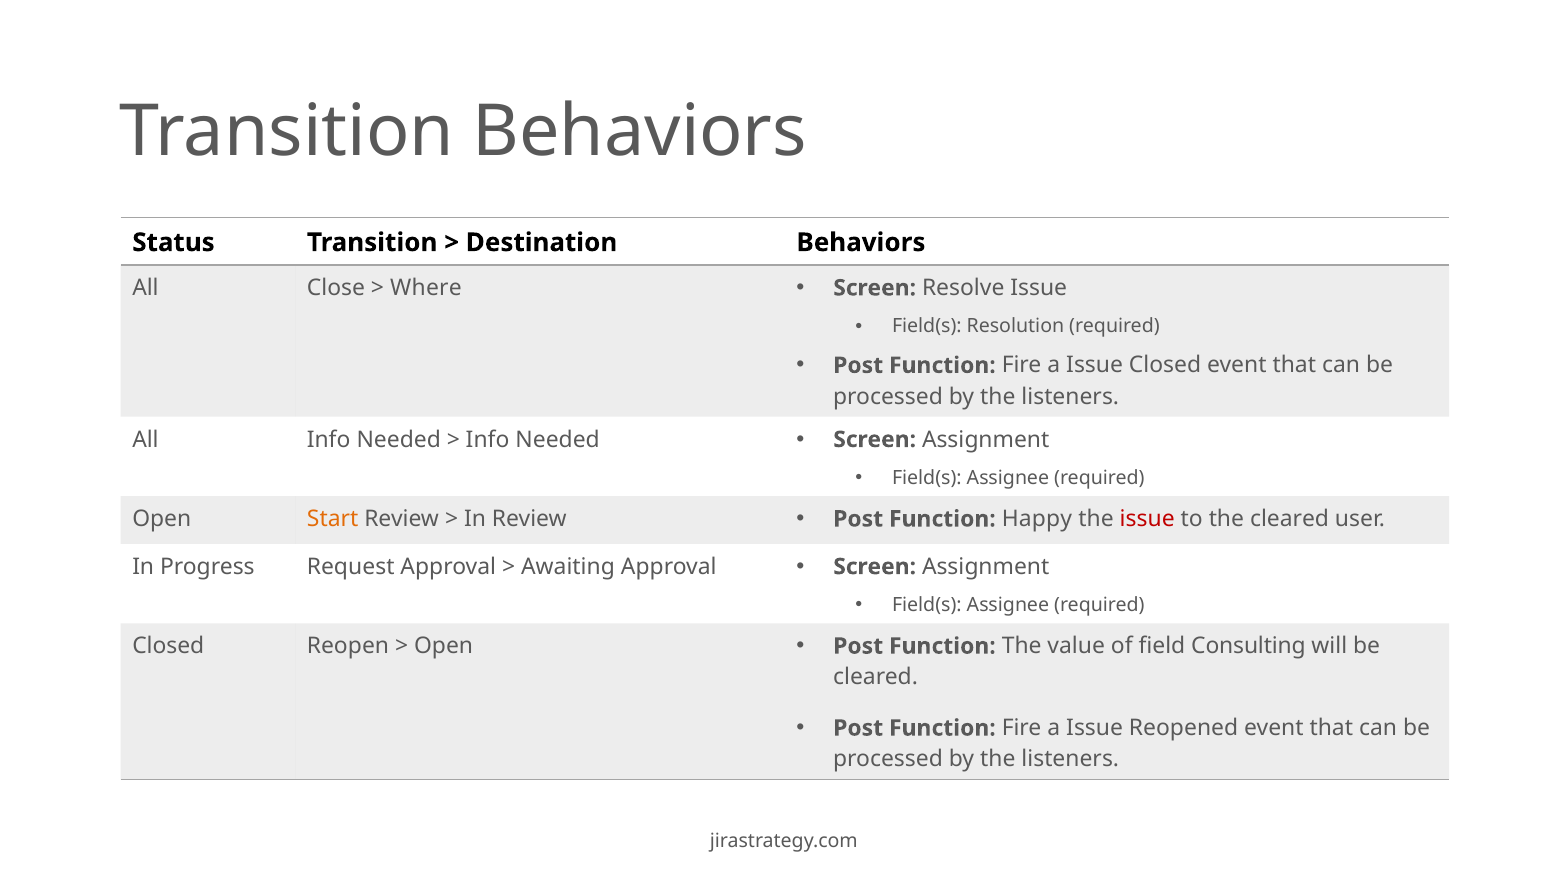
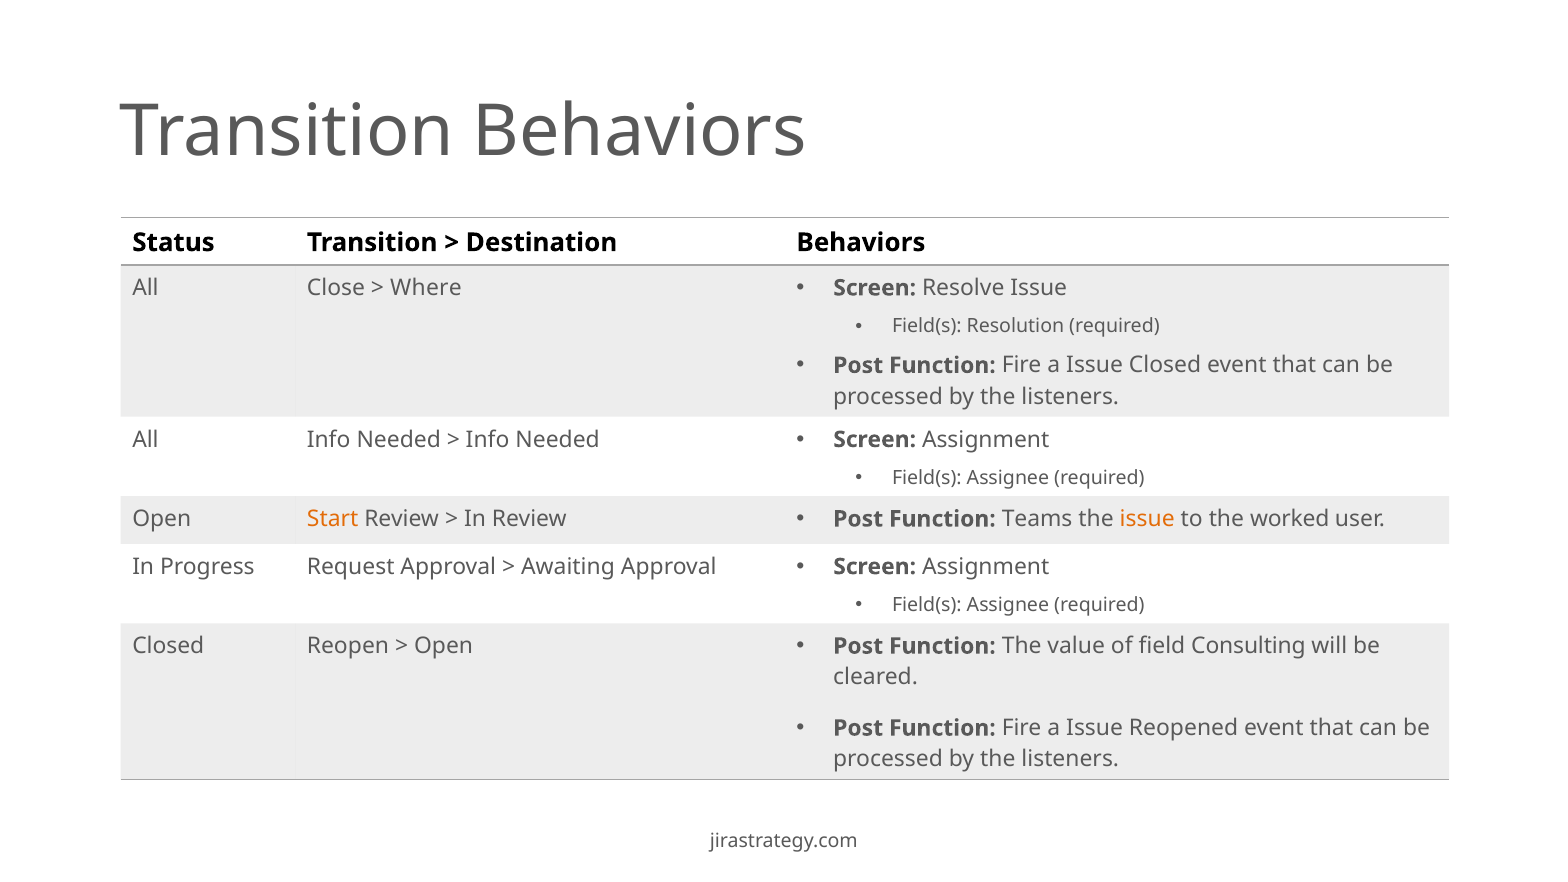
Happy: Happy -> Teams (1037, 519)
issue colour: red -> orange (1147, 519)
the cleared: cleared -> worked (1290, 519)
